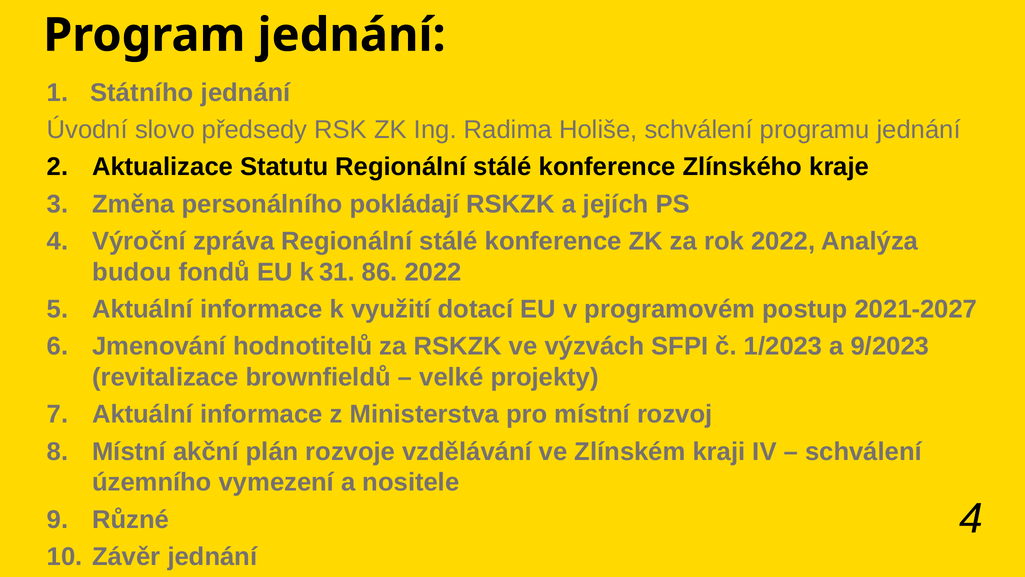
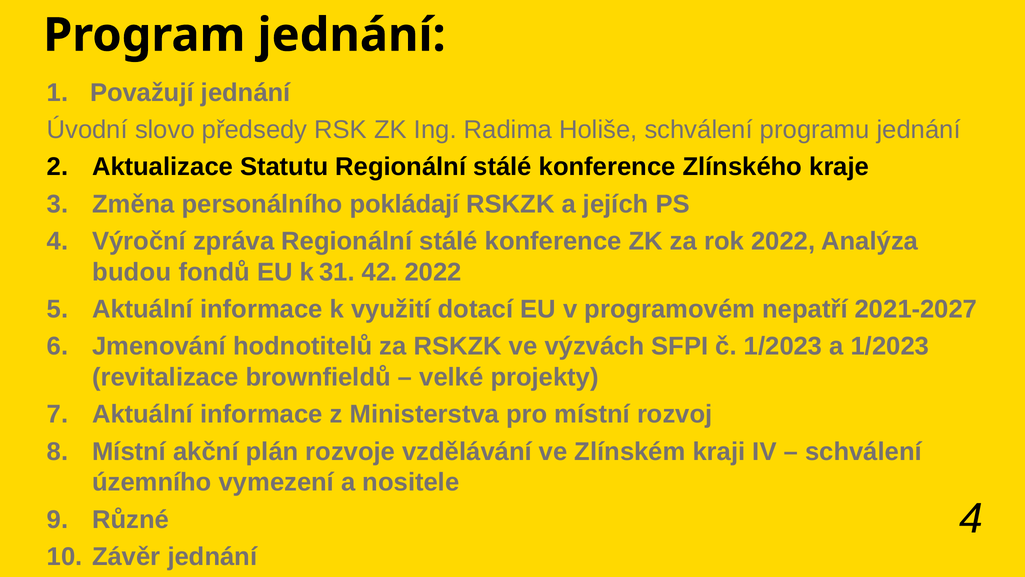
Státního: Státního -> Považují (142, 93)
86: 86 -> 42 (380, 272)
postup: postup -> nepatří (805, 309)
a 9/2023: 9/2023 -> 1/2023 (890, 346)
